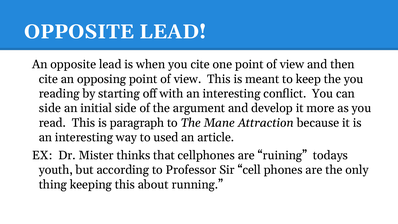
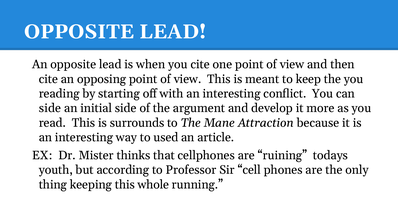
paragraph: paragraph -> surrounds (137, 123)
about: about -> whole (153, 184)
